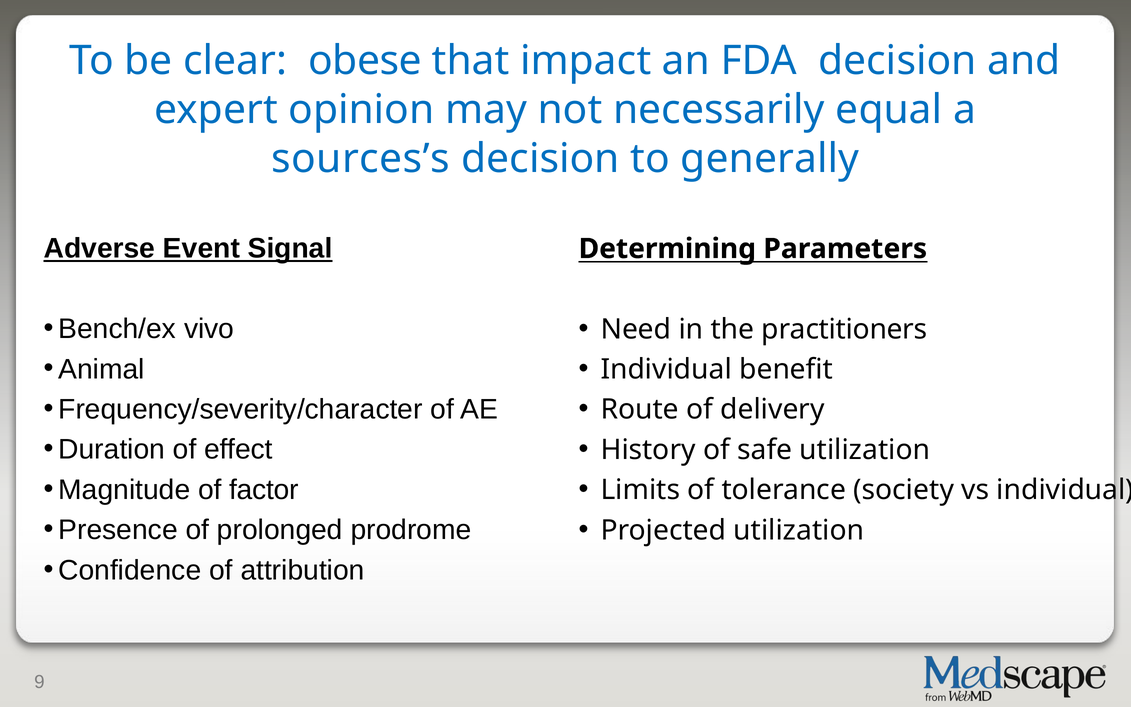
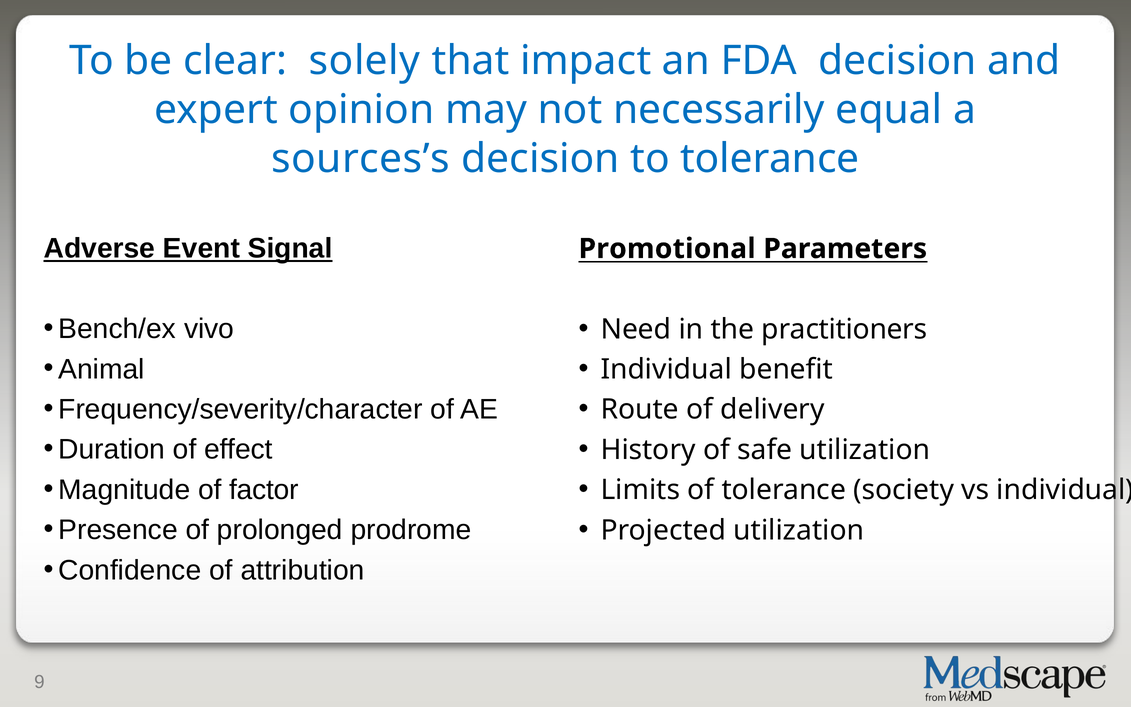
obese: obese -> solely (365, 61)
to generally: generally -> tolerance (770, 159)
Determining: Determining -> Promotional (667, 249)
